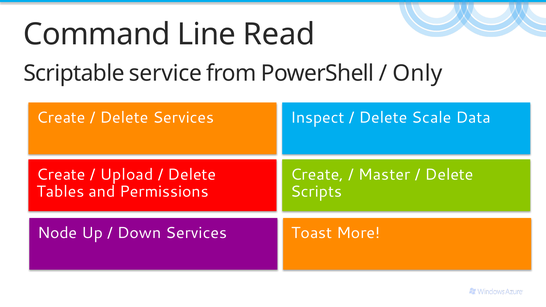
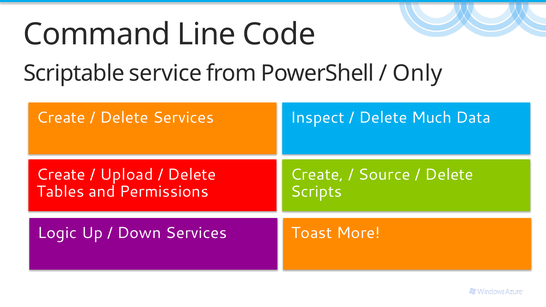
Read: Read -> Code (279, 34)
Scale: Scale -> Much (432, 118)
Master: Master -> Source (384, 175)
Node: Node -> Logic (57, 233)
